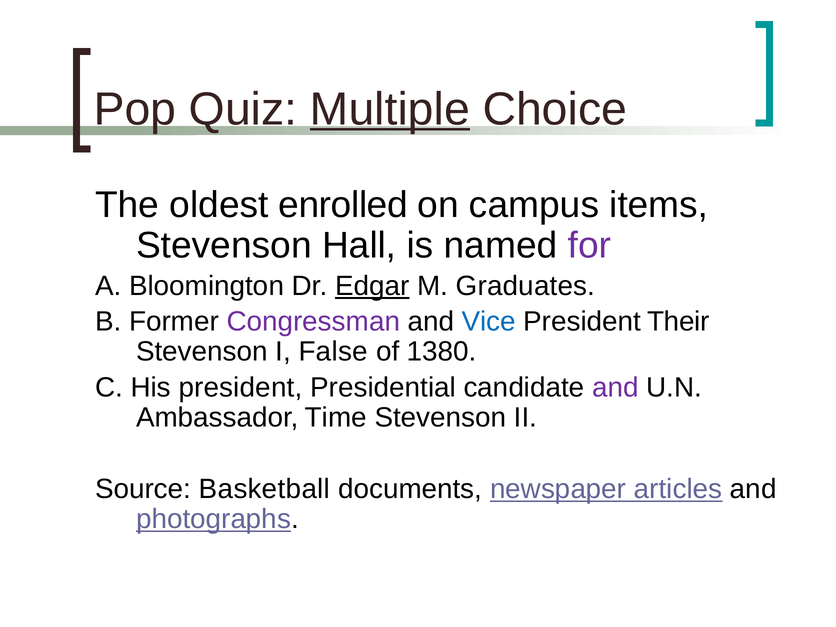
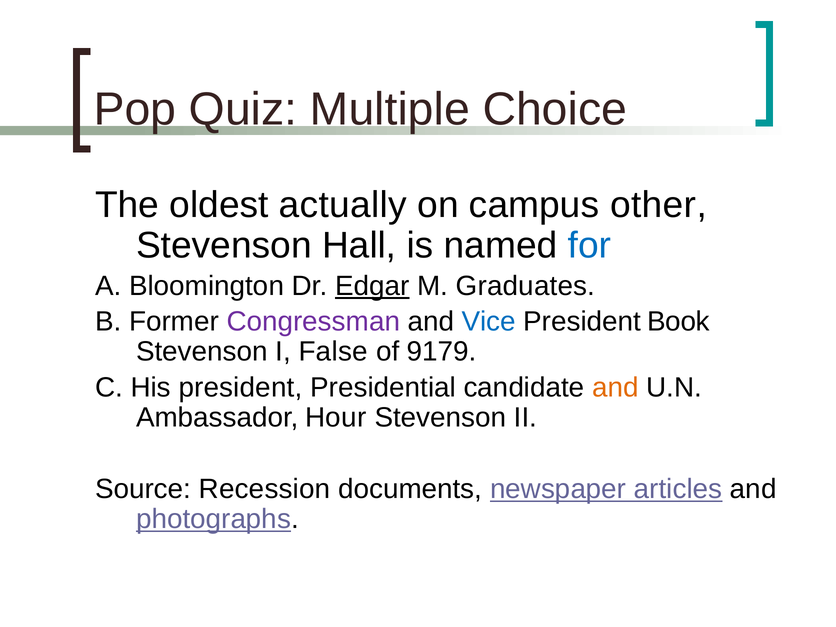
Multiple underline: present -> none (390, 109)
enrolled: enrolled -> actually (343, 205)
items: items -> other (659, 205)
for colour: purple -> blue (589, 245)
Their: Their -> Book (678, 322)
1380: 1380 -> 9179 (442, 352)
and colour: purple -> orange (615, 387)
Time: Time -> Hour (336, 418)
Basketball: Basketball -> Recession (265, 489)
